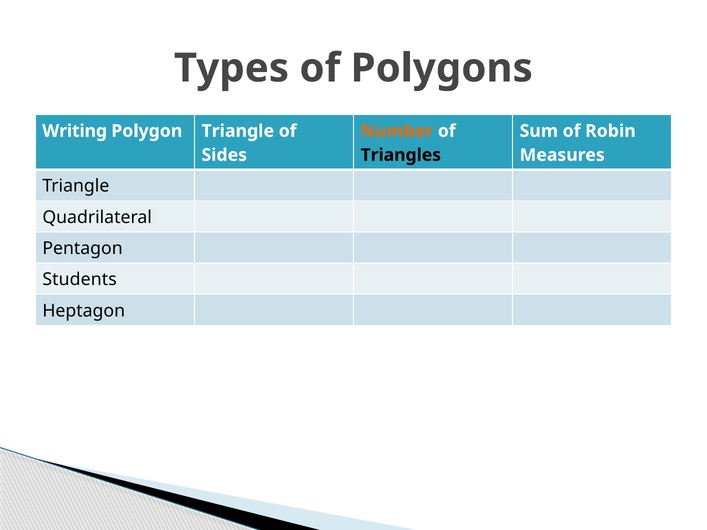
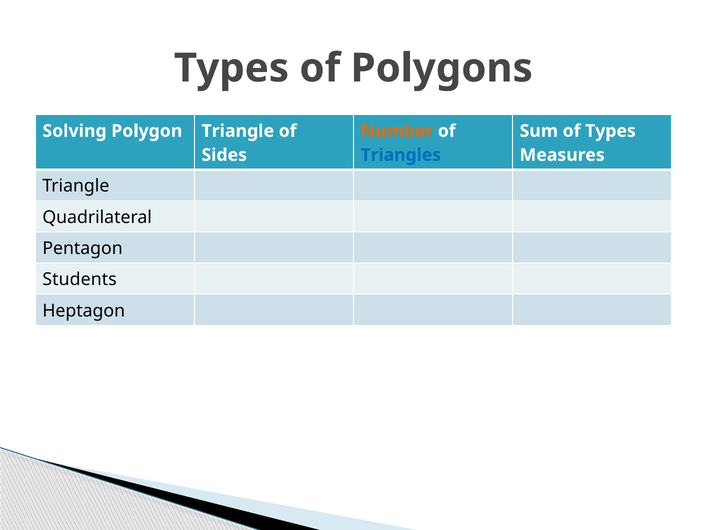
Writing: Writing -> Solving (75, 131)
of Robin: Robin -> Types (610, 131)
Triangles colour: black -> blue (401, 155)
